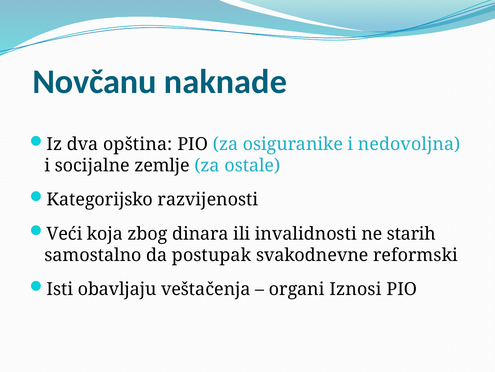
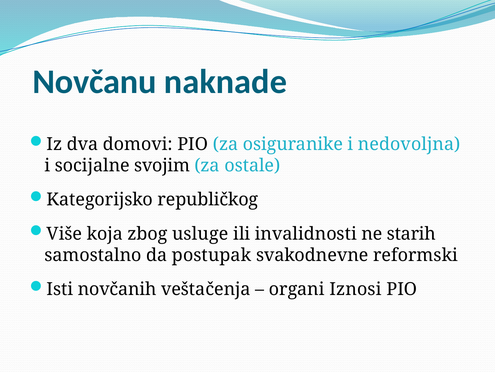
opština: opština -> domovi (138, 144)
zemlje: zemlje -> svojim (162, 165)
razvijenosti: razvijenosti -> republičkog (208, 199)
Veći: Veći -> Više (64, 233)
dinara: dinara -> usluge (200, 233)
obavljaju: obavljaju -> novčanih (117, 289)
